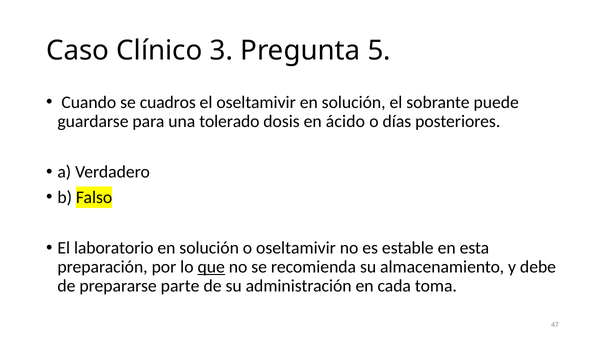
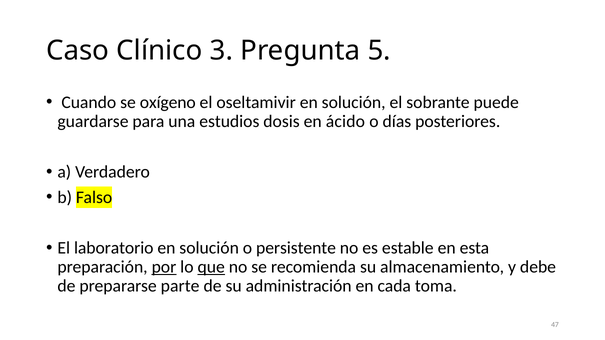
cuadros: cuadros -> oxígeno (168, 102)
tolerado: tolerado -> estudios (229, 121)
o oseltamivir: oseltamivir -> persistente (296, 248)
por underline: none -> present (164, 267)
